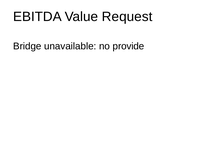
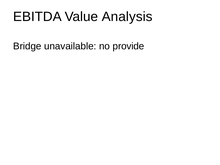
Request: Request -> Analysis (127, 17)
